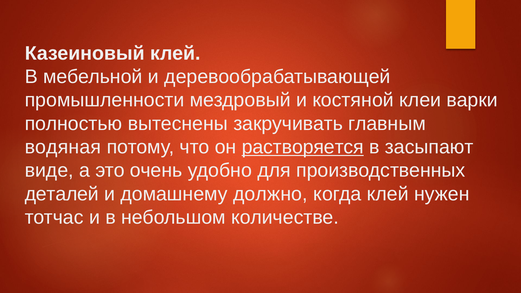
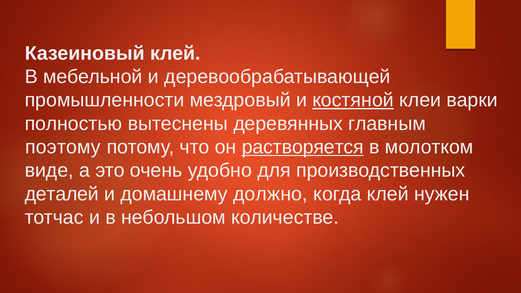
костяной underline: none -> present (353, 100)
закручивать: закручивать -> деревянных (288, 124)
водяная: водяная -> поэтому (63, 147)
засыпают: засыпают -> молотком (429, 147)
